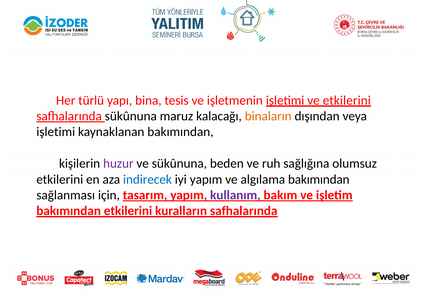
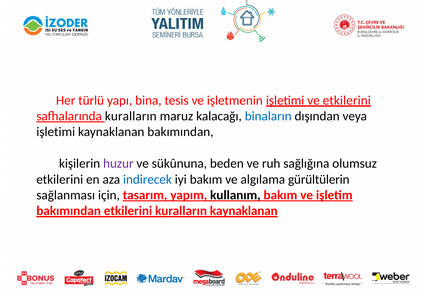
safhalarında sükûnuna: sükûnuna -> kuralların (131, 116)
binaların colour: orange -> blue (268, 116)
iyi yapım: yapım -> bakım (206, 179)
algılama bakımından: bakımından -> gürültülerin (319, 179)
kullanım colour: purple -> black (235, 195)
kuralların safhalarında: safhalarında -> kaynaklanan (244, 211)
